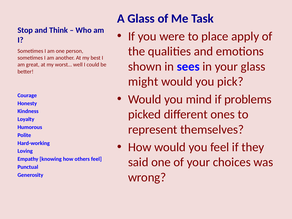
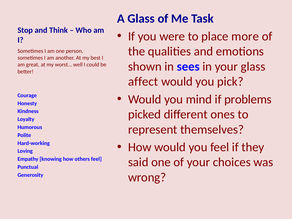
apply: apply -> more (245, 36)
might: might -> affect (143, 82)
